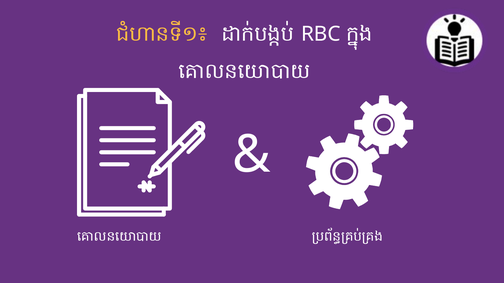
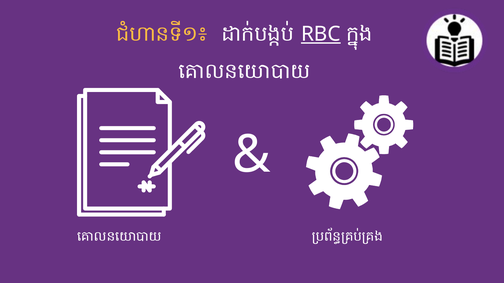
RBC underline: none -> present (321, 34)
